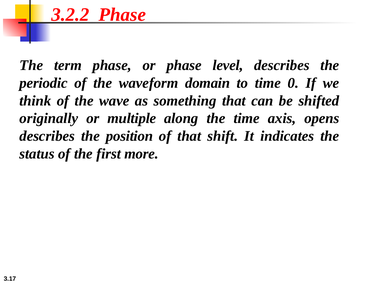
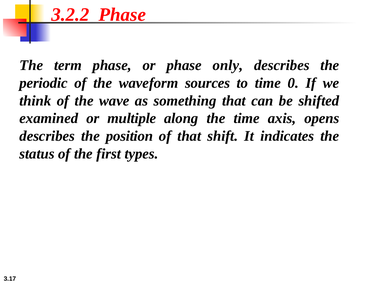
level: level -> only (228, 65)
domain: domain -> sources (208, 83)
originally: originally -> examined (49, 118)
more: more -> types (141, 153)
